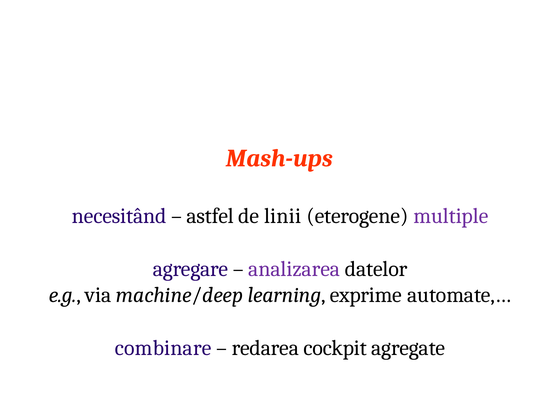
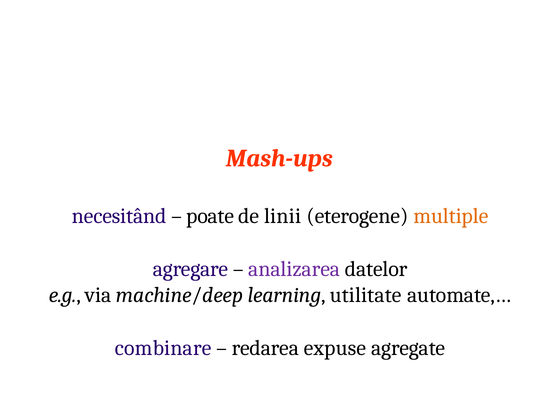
astfel: astfel -> poate (210, 216)
multiple colour: purple -> orange (451, 216)
exprime: exprime -> utilitate (366, 295)
cockpit: cockpit -> expuse (335, 348)
